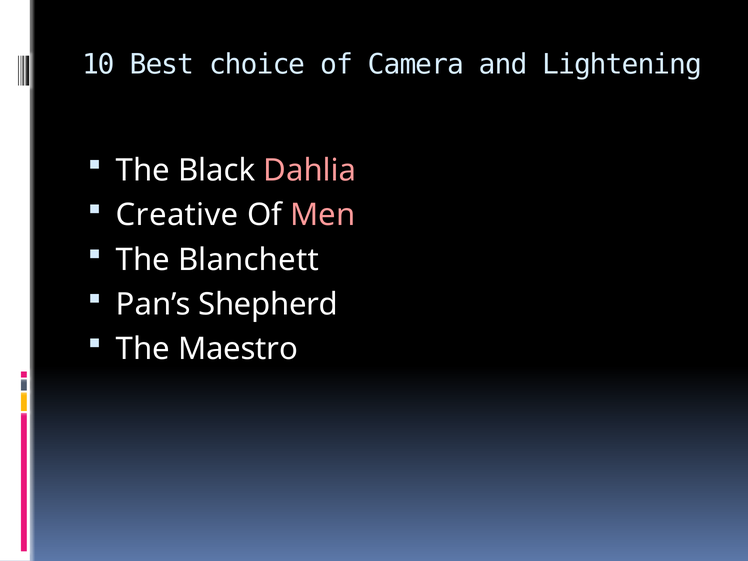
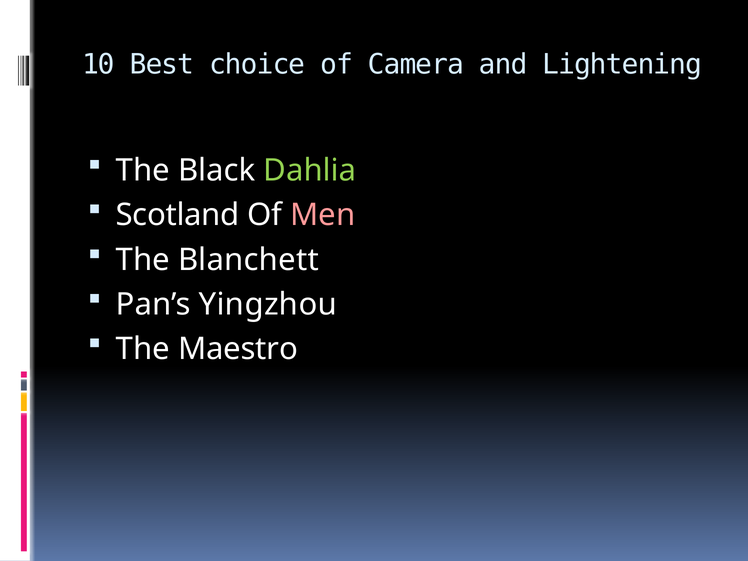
Dahlia colour: pink -> light green (310, 170)
Creative: Creative -> Scotland (178, 215)
Shepherd: Shepherd -> Yingzhou (268, 304)
